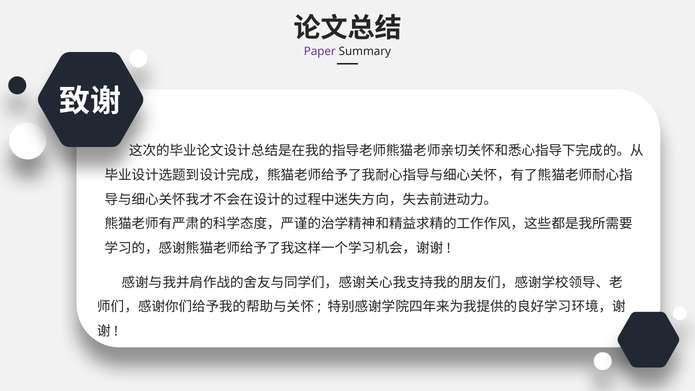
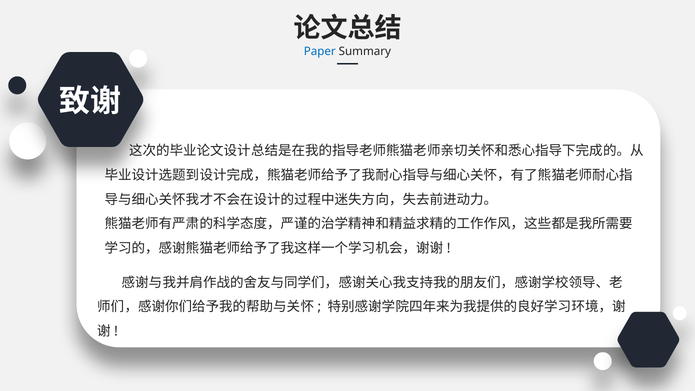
Paper colour: purple -> blue (320, 52)
